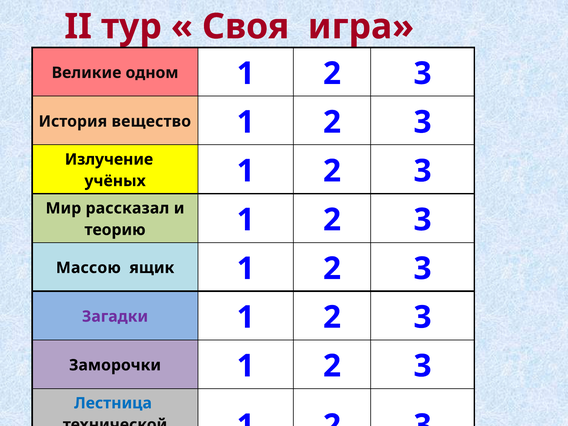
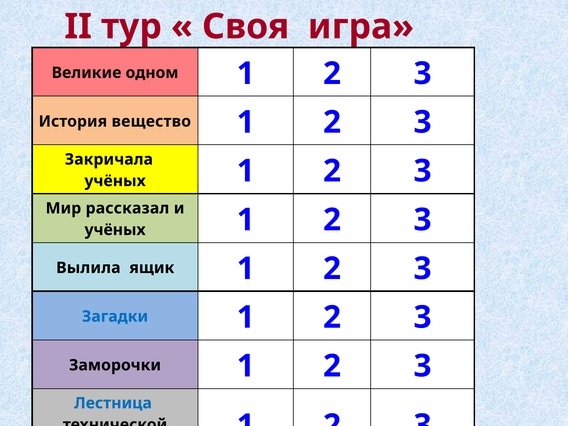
Излучение: Излучение -> Закричала (109, 159)
теорию: теорию -> учёных (115, 230)
Массою: Массою -> Вылила (88, 268)
Загадки colour: purple -> blue (115, 316)
